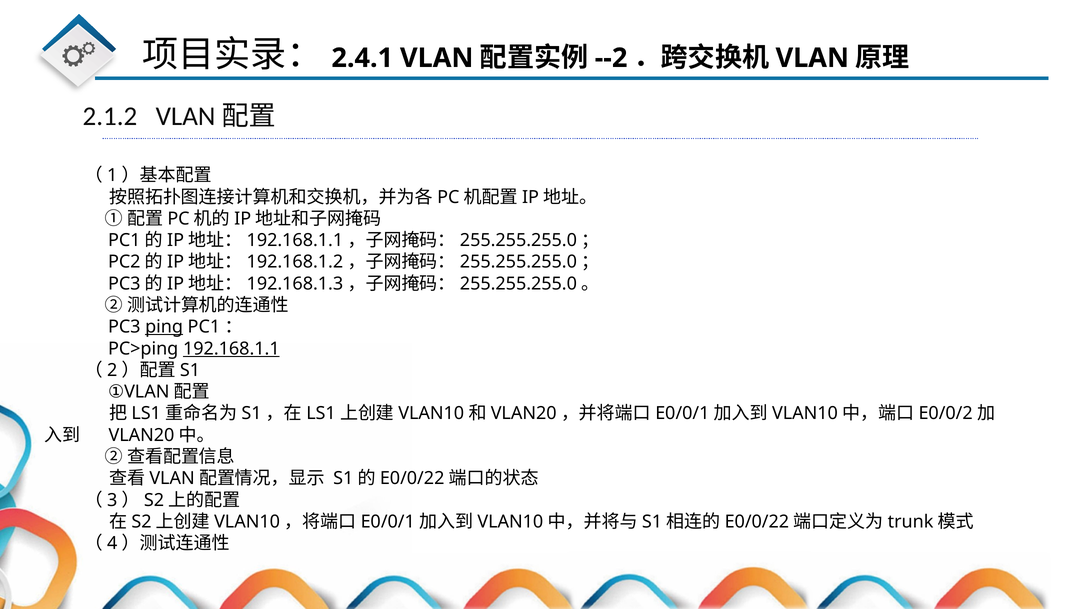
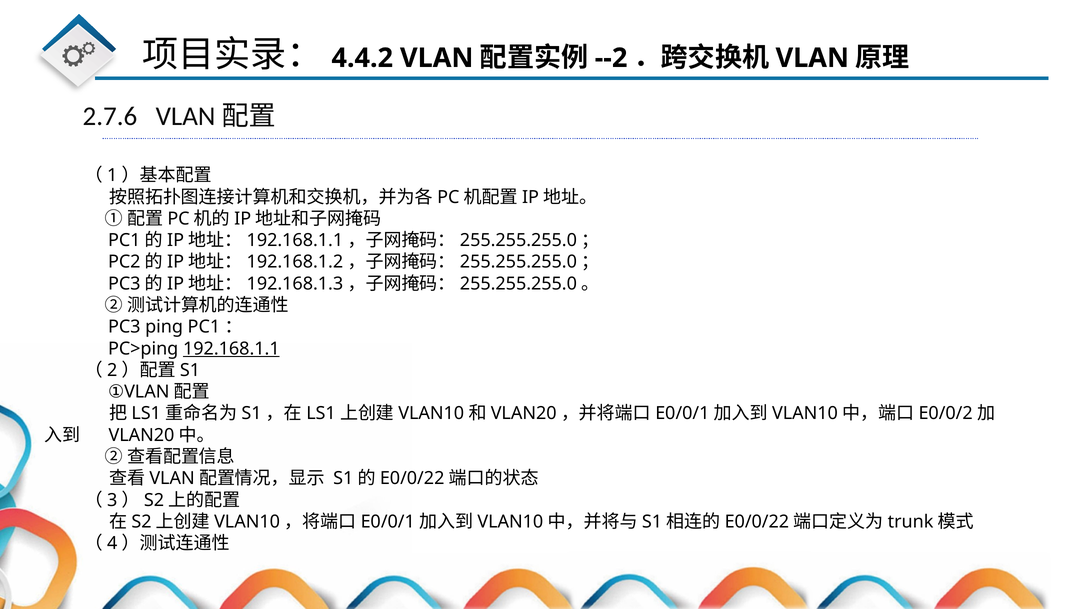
2.4.1: 2.4.1 -> 4.4.2 (362, 58)
2.1.2: 2.1.2 -> 2.7.6 (110, 116)
ping underline: present -> none (164, 327)
